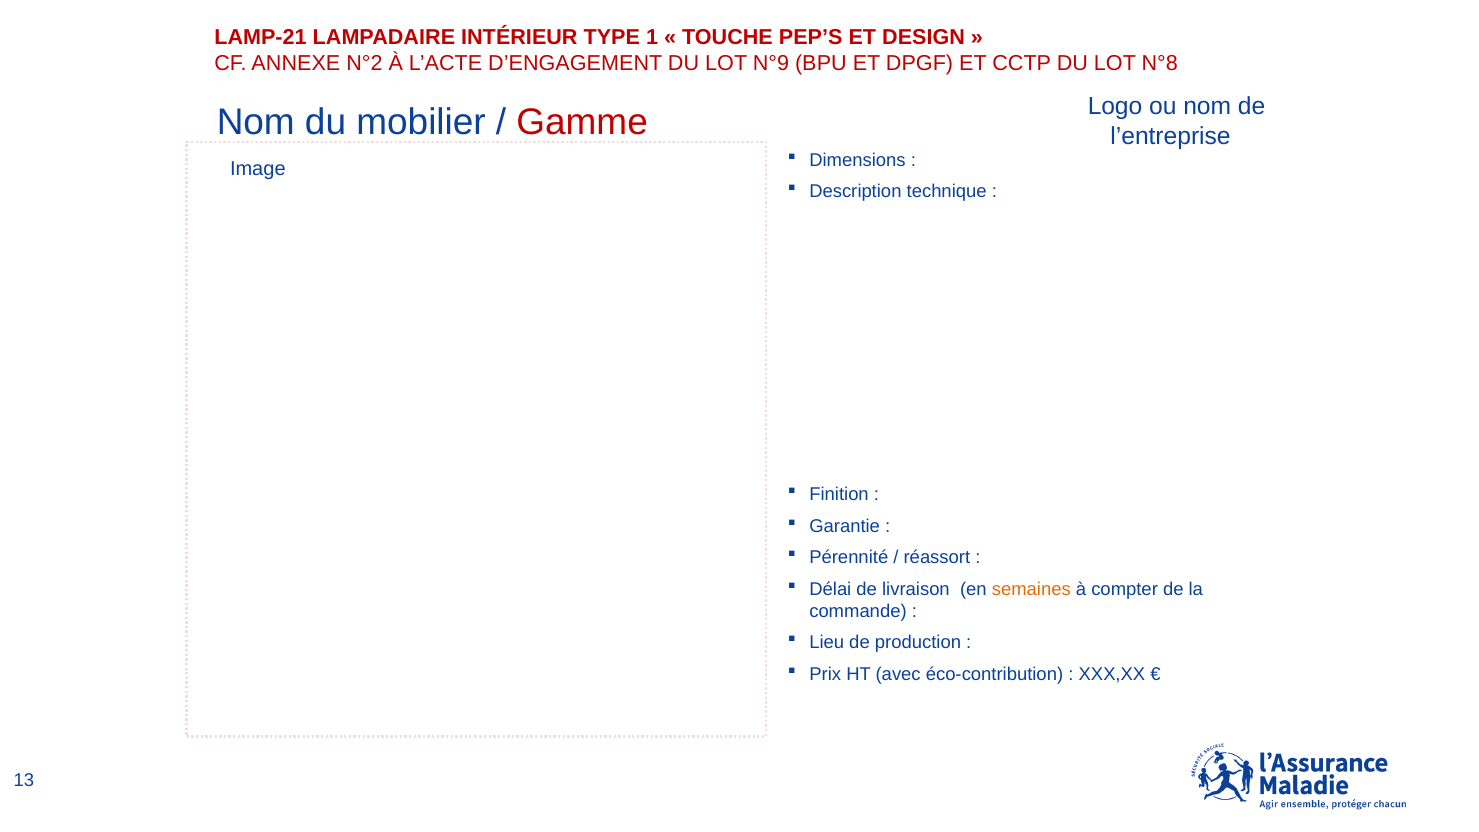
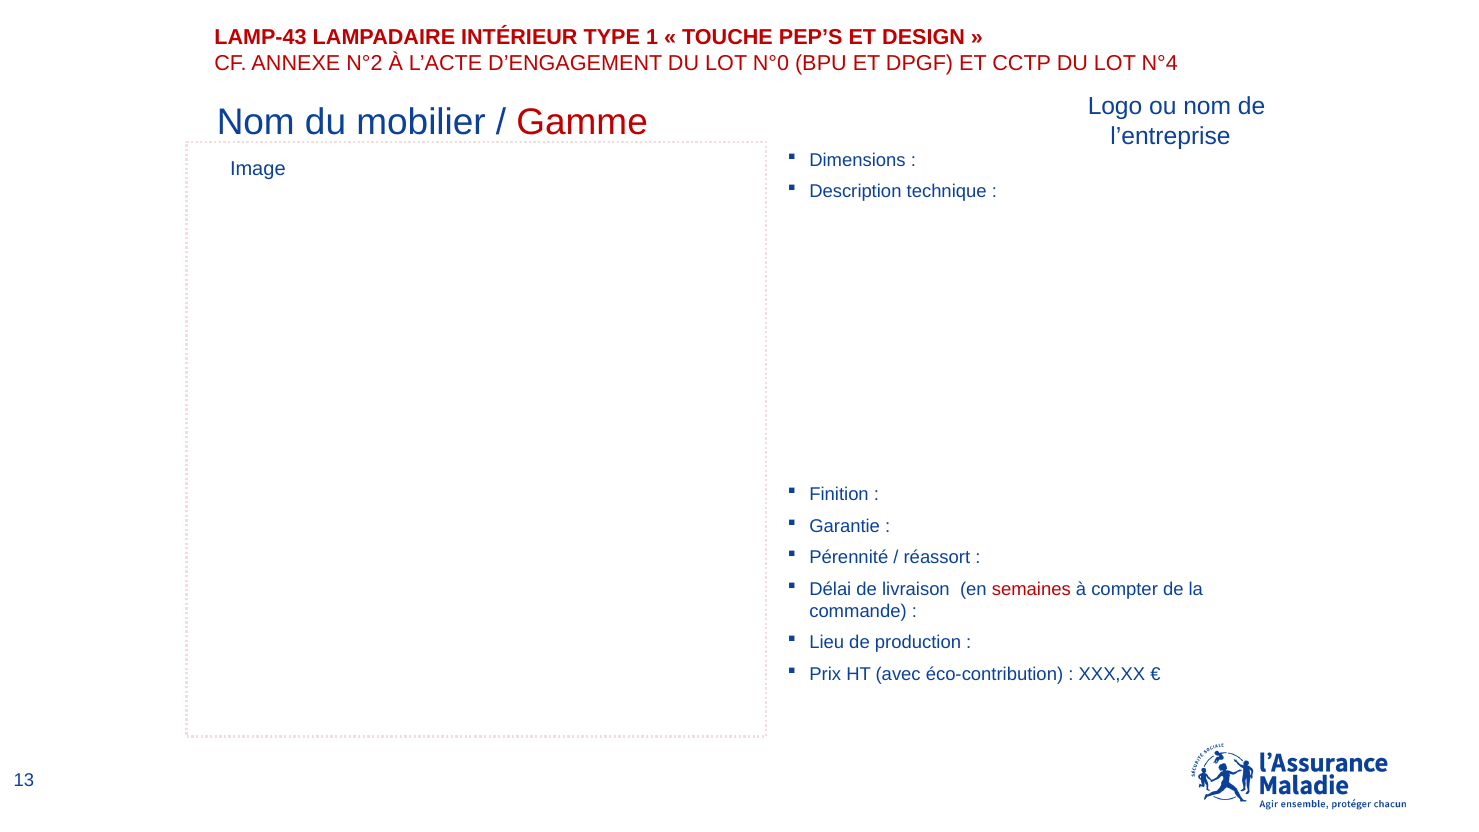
LAMP-21: LAMP-21 -> LAMP-43 (261, 38)
N°9: N°9 -> N°0 (771, 63)
N°8: N°8 -> N°4 (1160, 63)
semaines colour: orange -> red (1031, 589)
